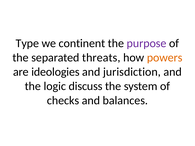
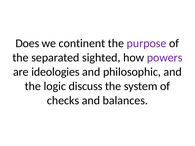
Type: Type -> Does (27, 43)
threats: threats -> sighted (101, 58)
powers colour: orange -> purple (165, 58)
jurisdiction: jurisdiction -> philosophic (132, 72)
